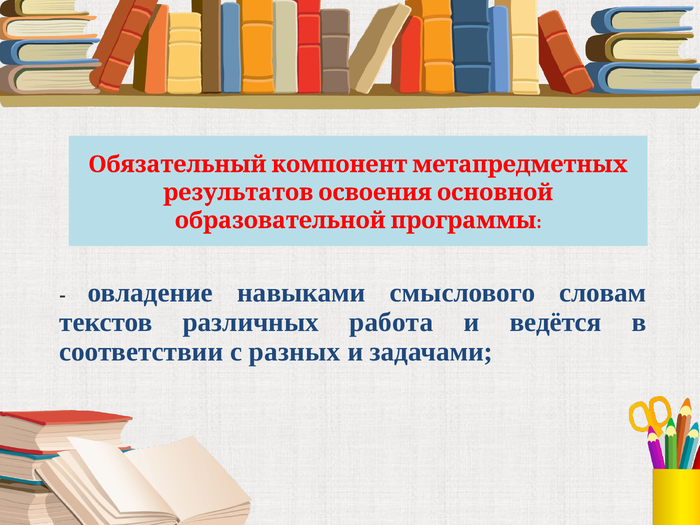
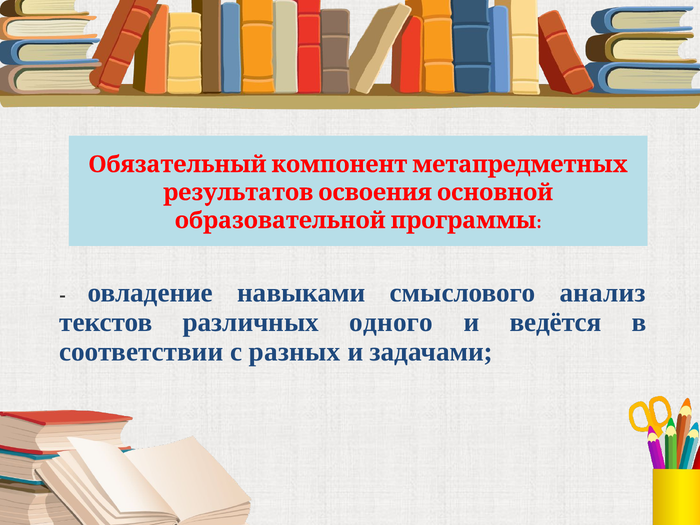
словам: словам -> анализ (603, 293)
работа: работа -> одного (391, 322)
